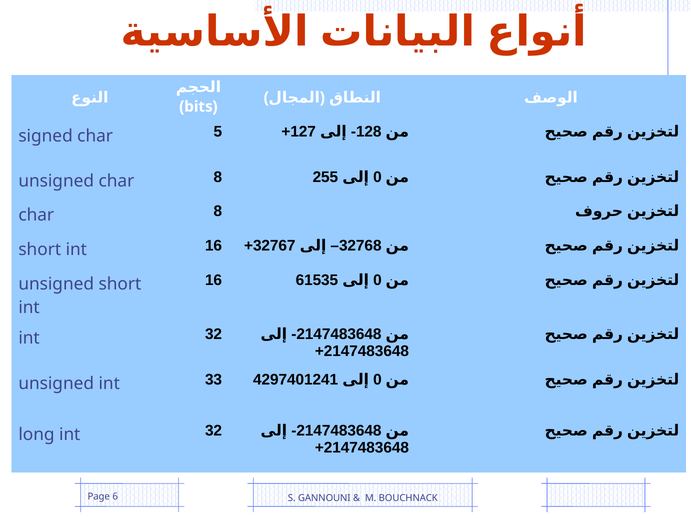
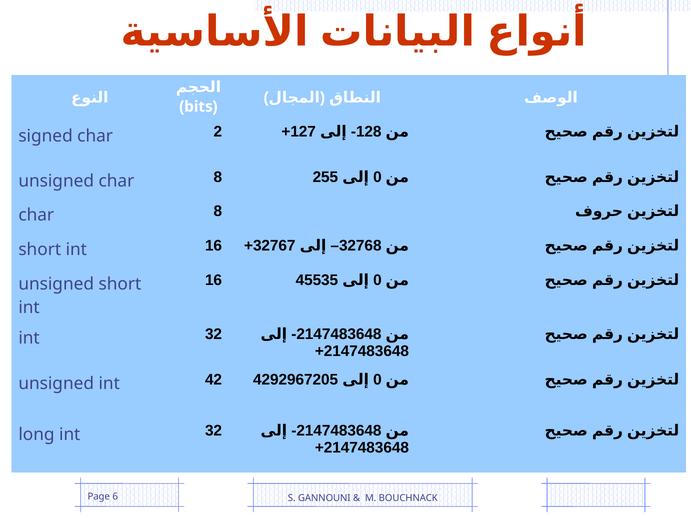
5: 5 -> 2 (218, 132)
61535: 61535 -> 45535 (317, 280)
4297401241: 4297401241 -> 4292967205 (296, 380)
33: 33 -> 42 (214, 380)
